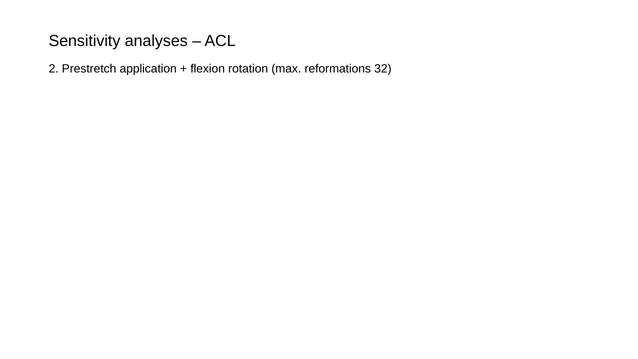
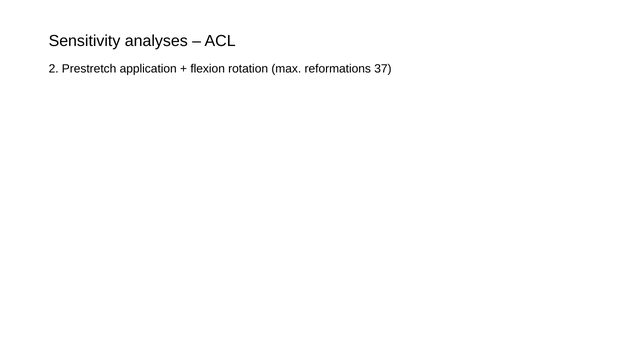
32: 32 -> 37 (383, 69)
